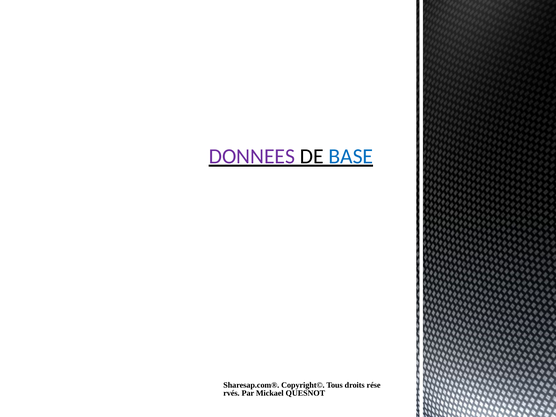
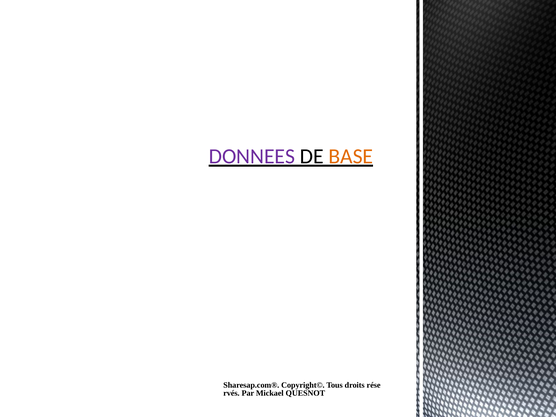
BASE colour: blue -> orange (351, 156)
